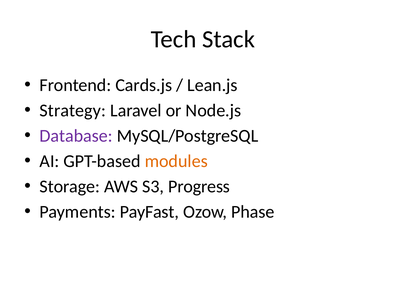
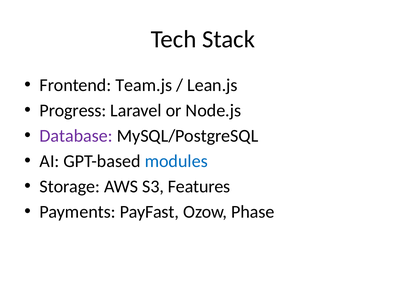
Cards.js: Cards.js -> Team.js (144, 85)
Strategy: Strategy -> Progress (73, 110)
modules colour: orange -> blue (176, 161)
Progress: Progress -> Features (199, 186)
